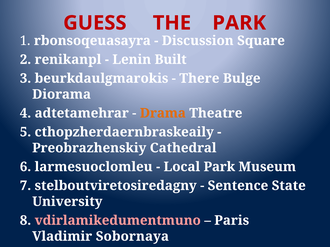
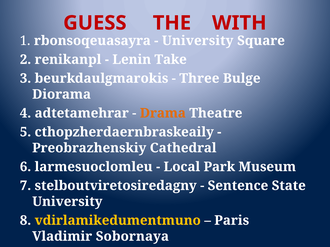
THE PARK: PARK -> WITH (239, 23)
Discussion: Discussion -> University (198, 41)
Built: Built -> Take (171, 60)
There: There -> Three (199, 79)
vdirlamikedumentmuno colour: pink -> yellow (118, 221)
